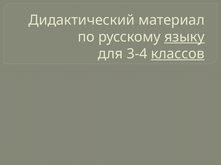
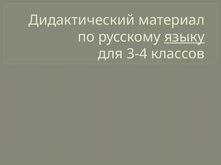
классов underline: present -> none (178, 54)
